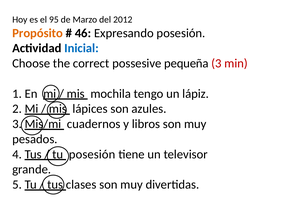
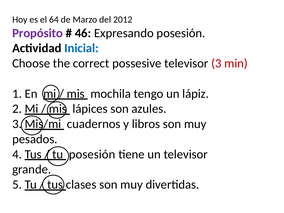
95: 95 -> 64 (54, 20)
Propósito colour: orange -> purple (38, 33)
possesive pequeña: pequeña -> televisor (186, 63)
